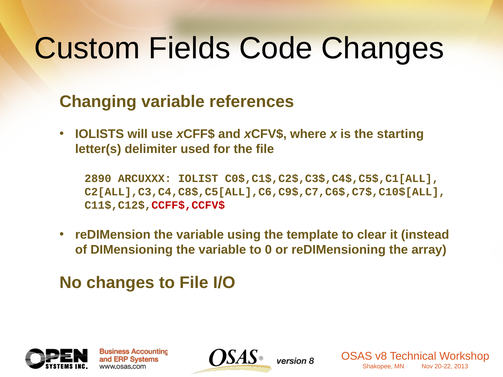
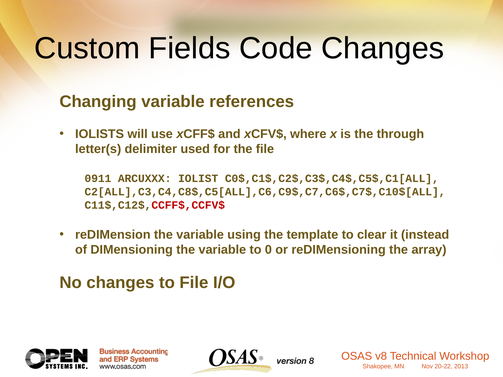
starting: starting -> through (400, 134)
2890: 2890 -> 0911 (98, 178)
